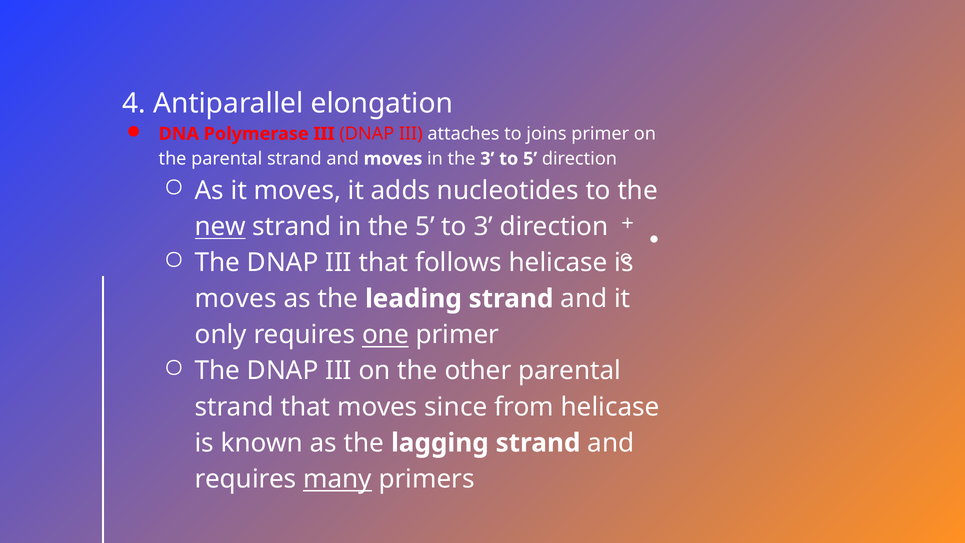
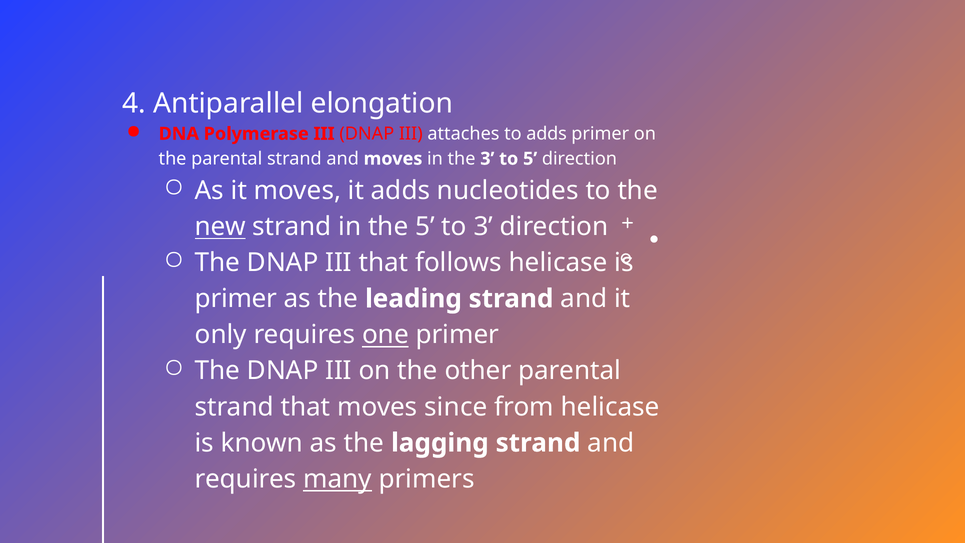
to joins: joins -> adds (547, 134)
moves: moves -> primer (236, 299)
